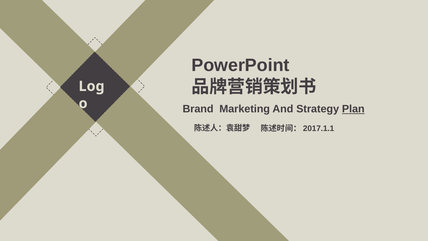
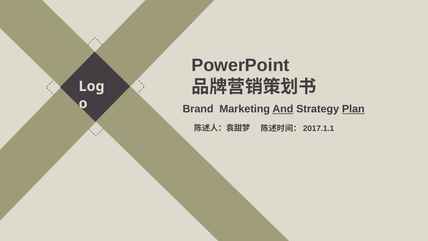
And underline: none -> present (283, 109)
